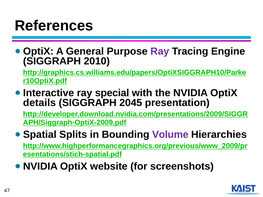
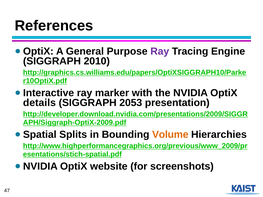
special: special -> marker (112, 93)
2045: 2045 -> 2053 (131, 103)
Volume colour: purple -> orange (170, 135)
